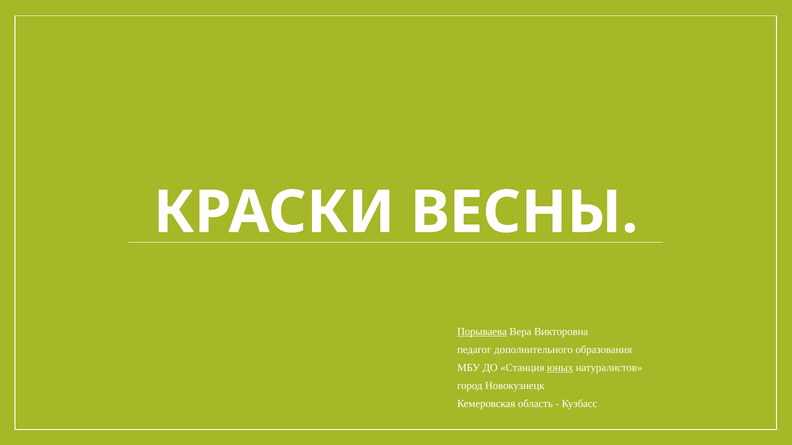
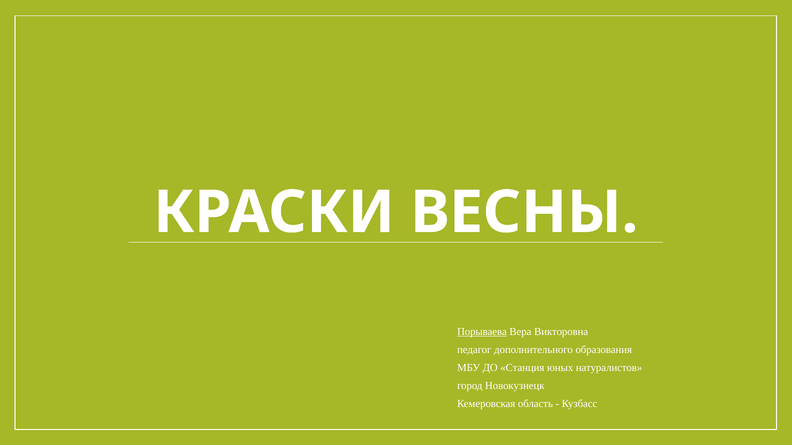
юных underline: present -> none (560, 368)
